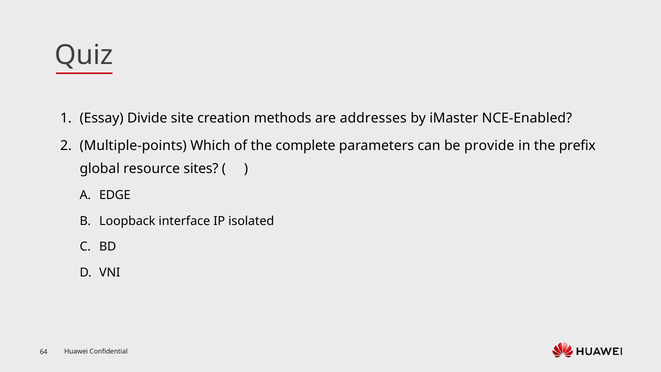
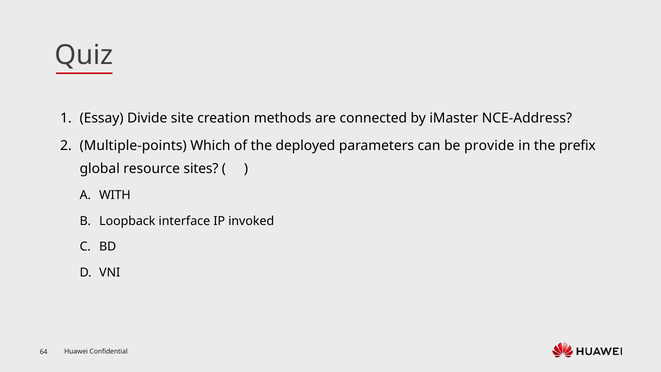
addresses: addresses -> connected (373, 118)
NCE-Enabled: NCE-Enabled -> NCE-Address (527, 118)
complete: complete -> deployed (305, 146)
EDGE: EDGE -> WITH (115, 195)
isolated: isolated -> invoked (251, 221)
